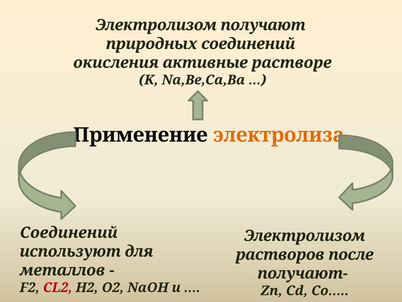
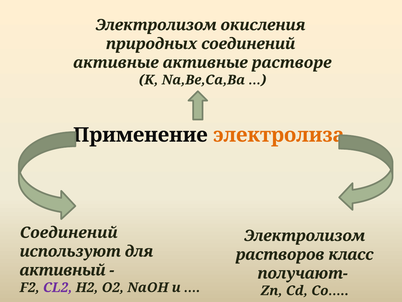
получают: получают -> окисления (263, 25)
окисления: окисления -> активные (116, 63)
после: после -> класс (351, 254)
металлов: металлов -> активный (63, 270)
CL2 colour: red -> purple (58, 287)
